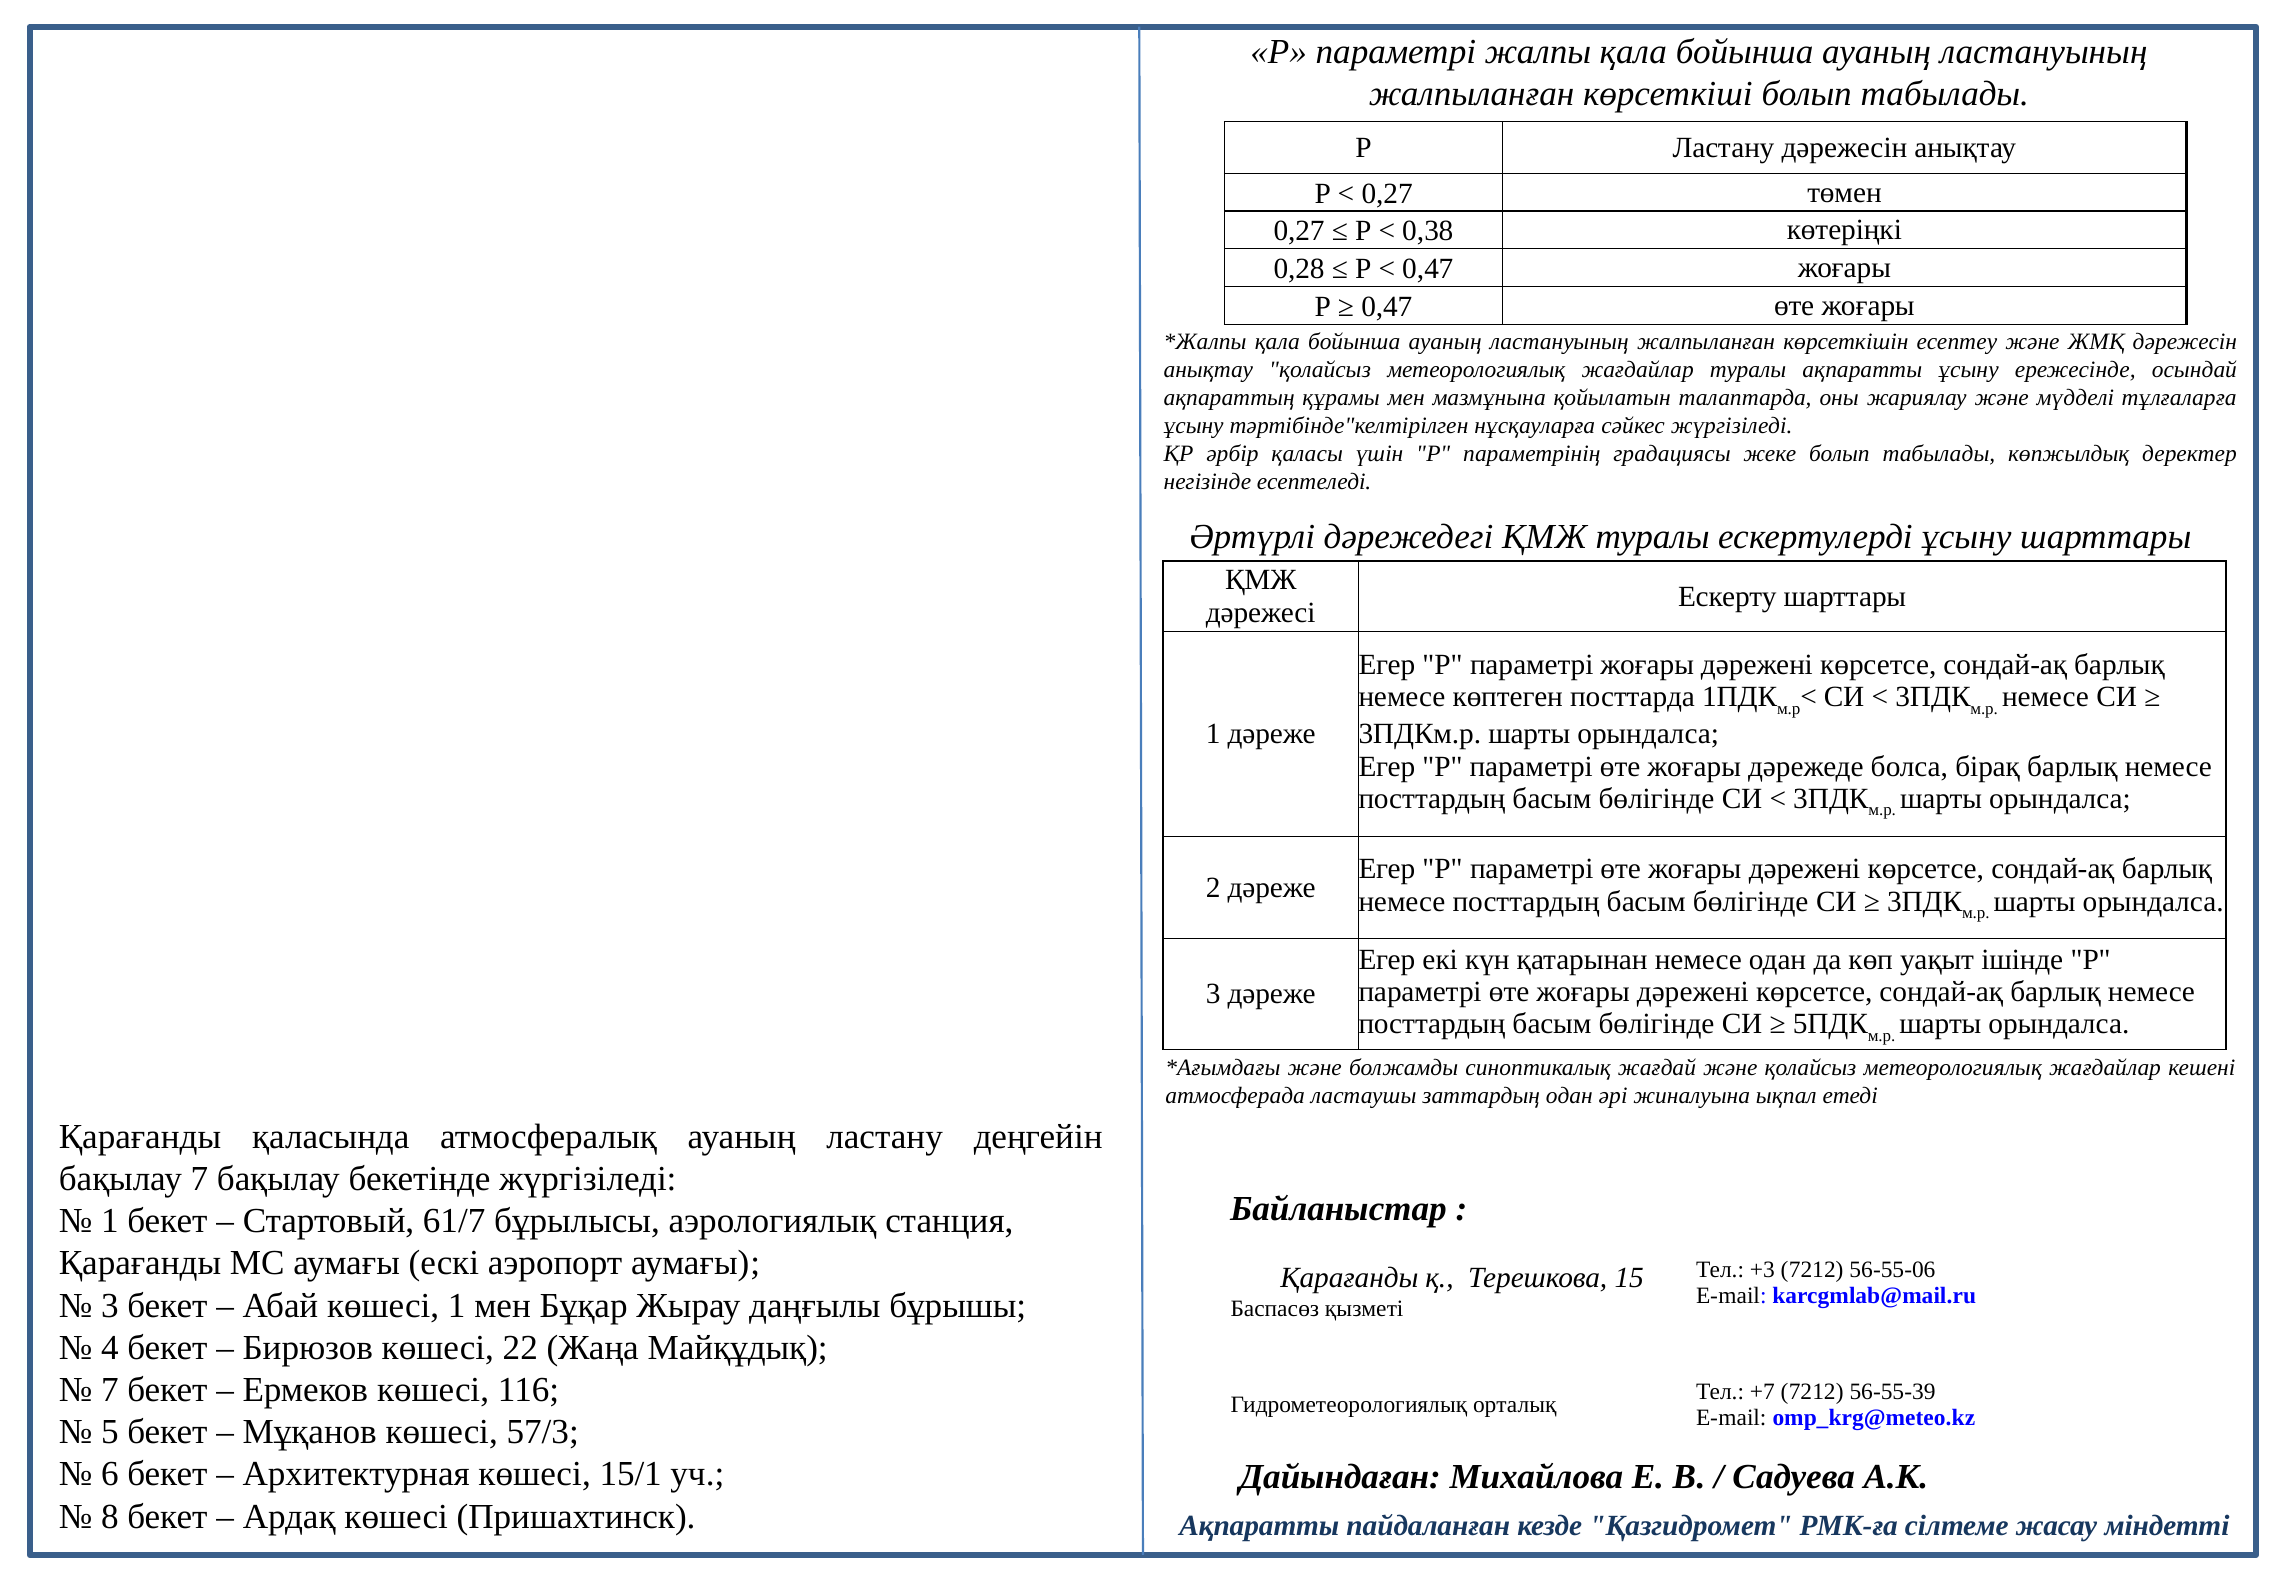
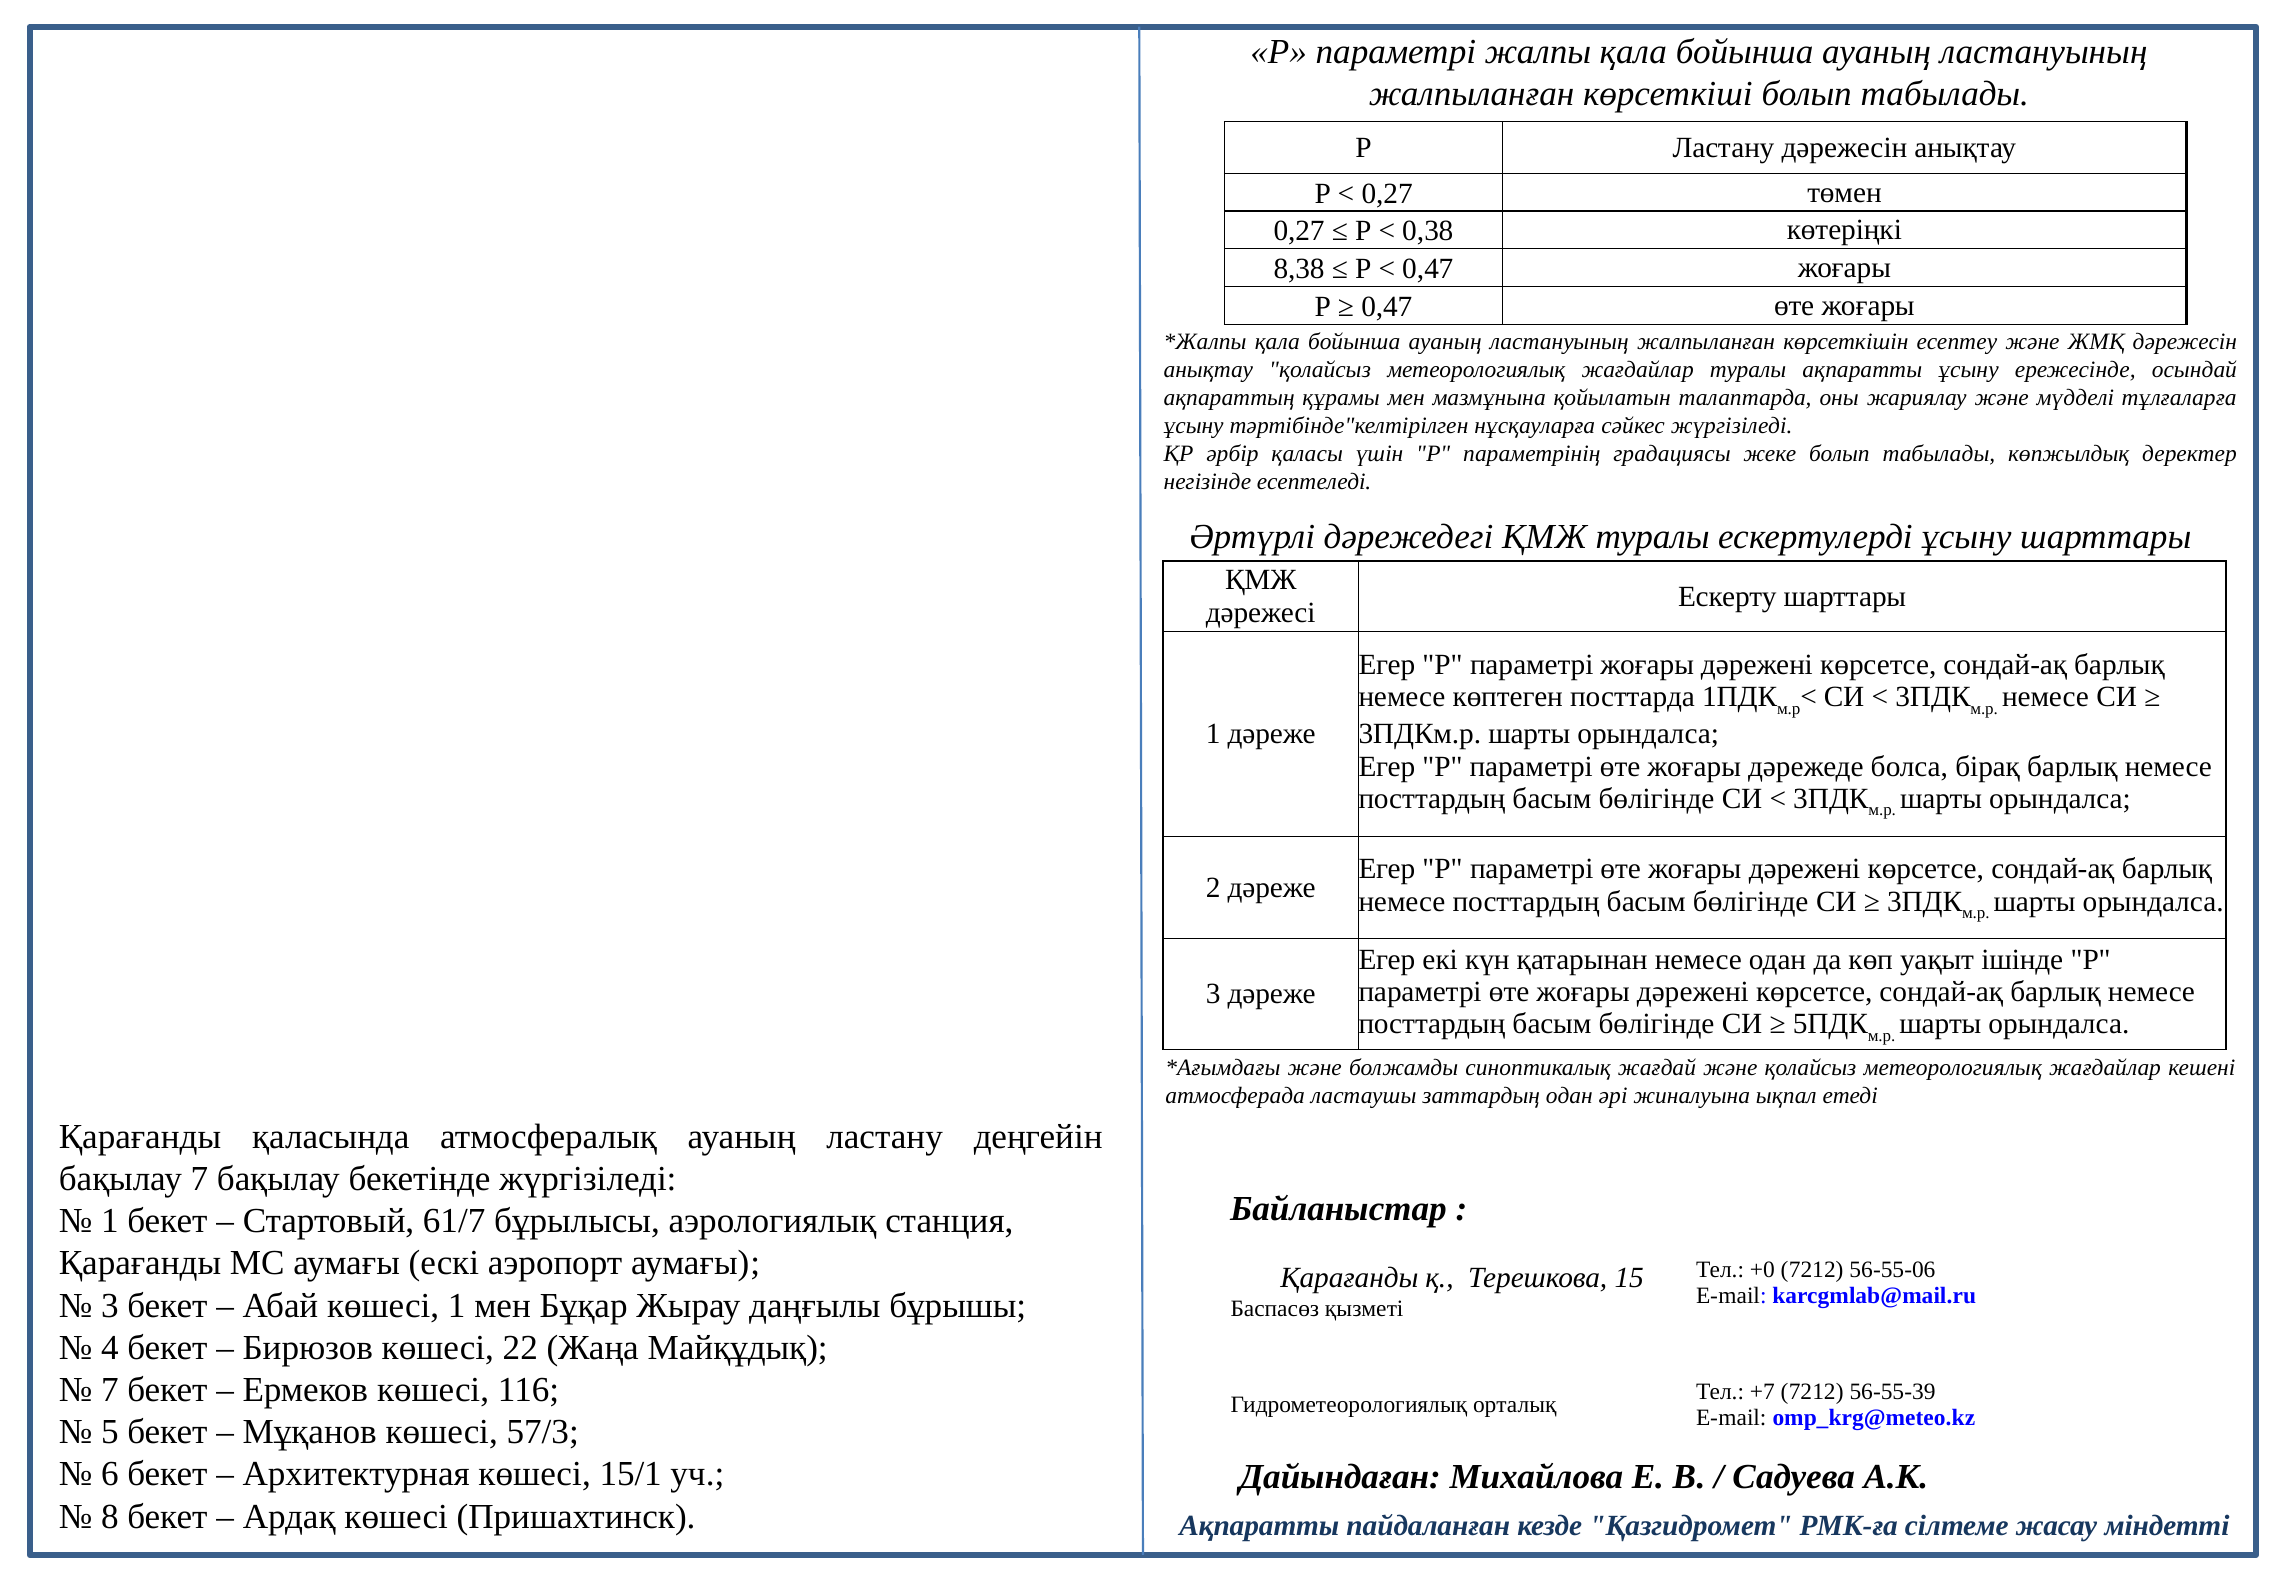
0,28: 0,28 -> 8,38 (1299, 269)
+3: +3 -> +0 (1762, 1271)
